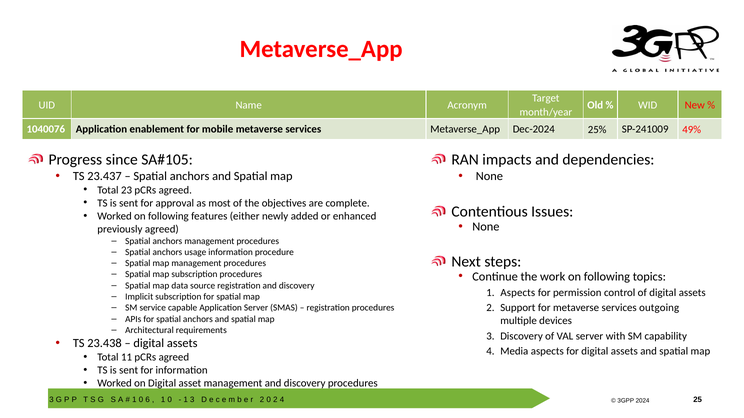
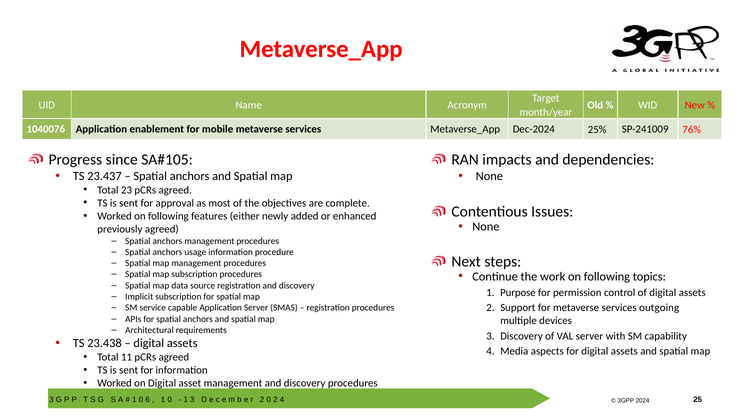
49%: 49% -> 76% (692, 130)
Aspects: Aspects -> Purpose (518, 293)
